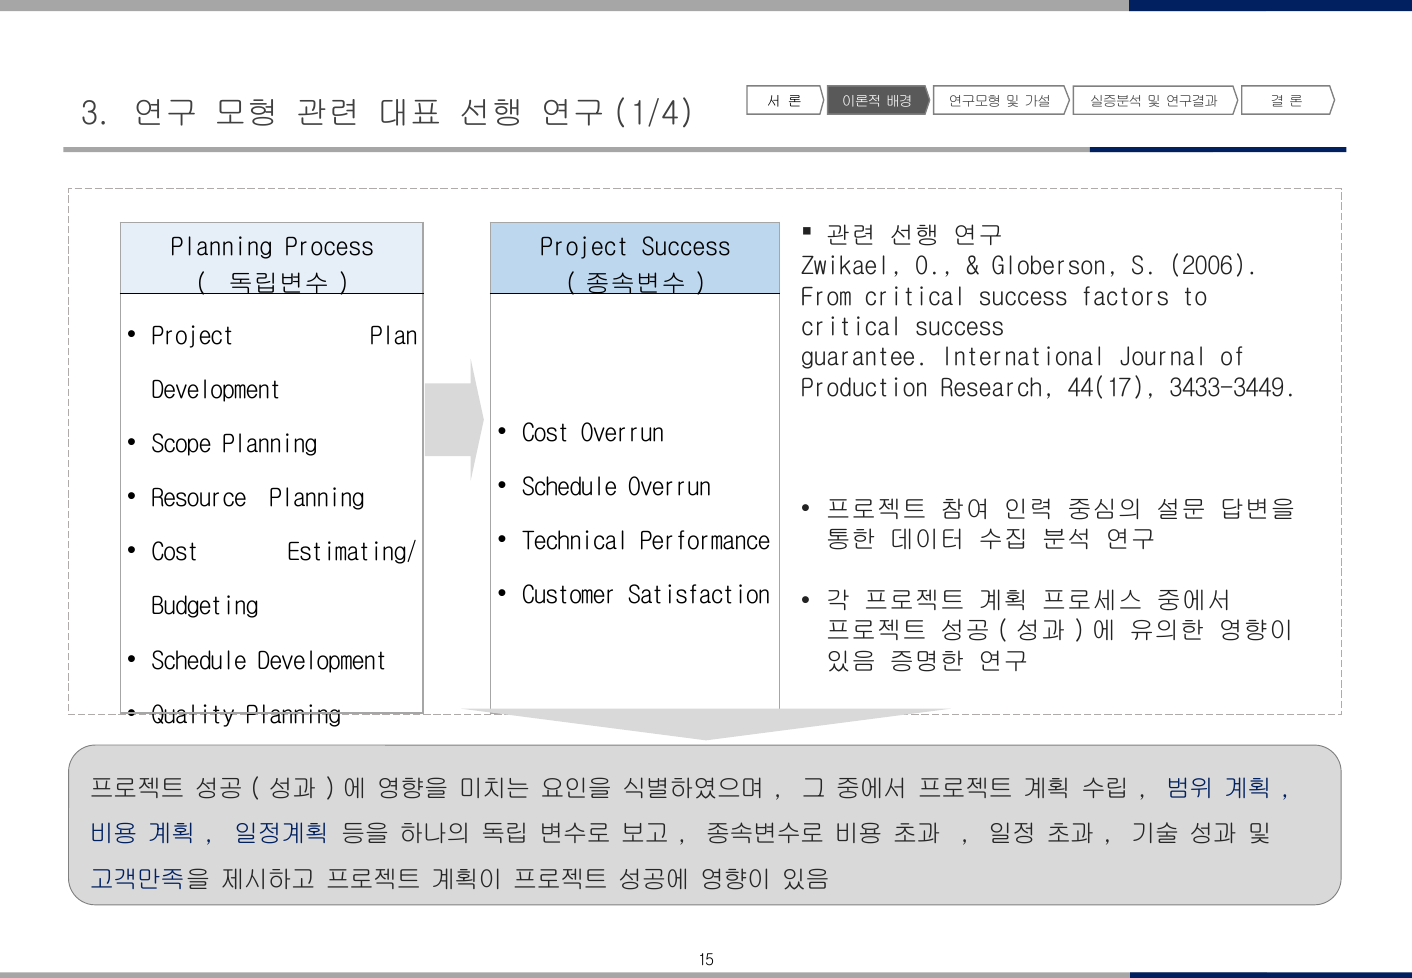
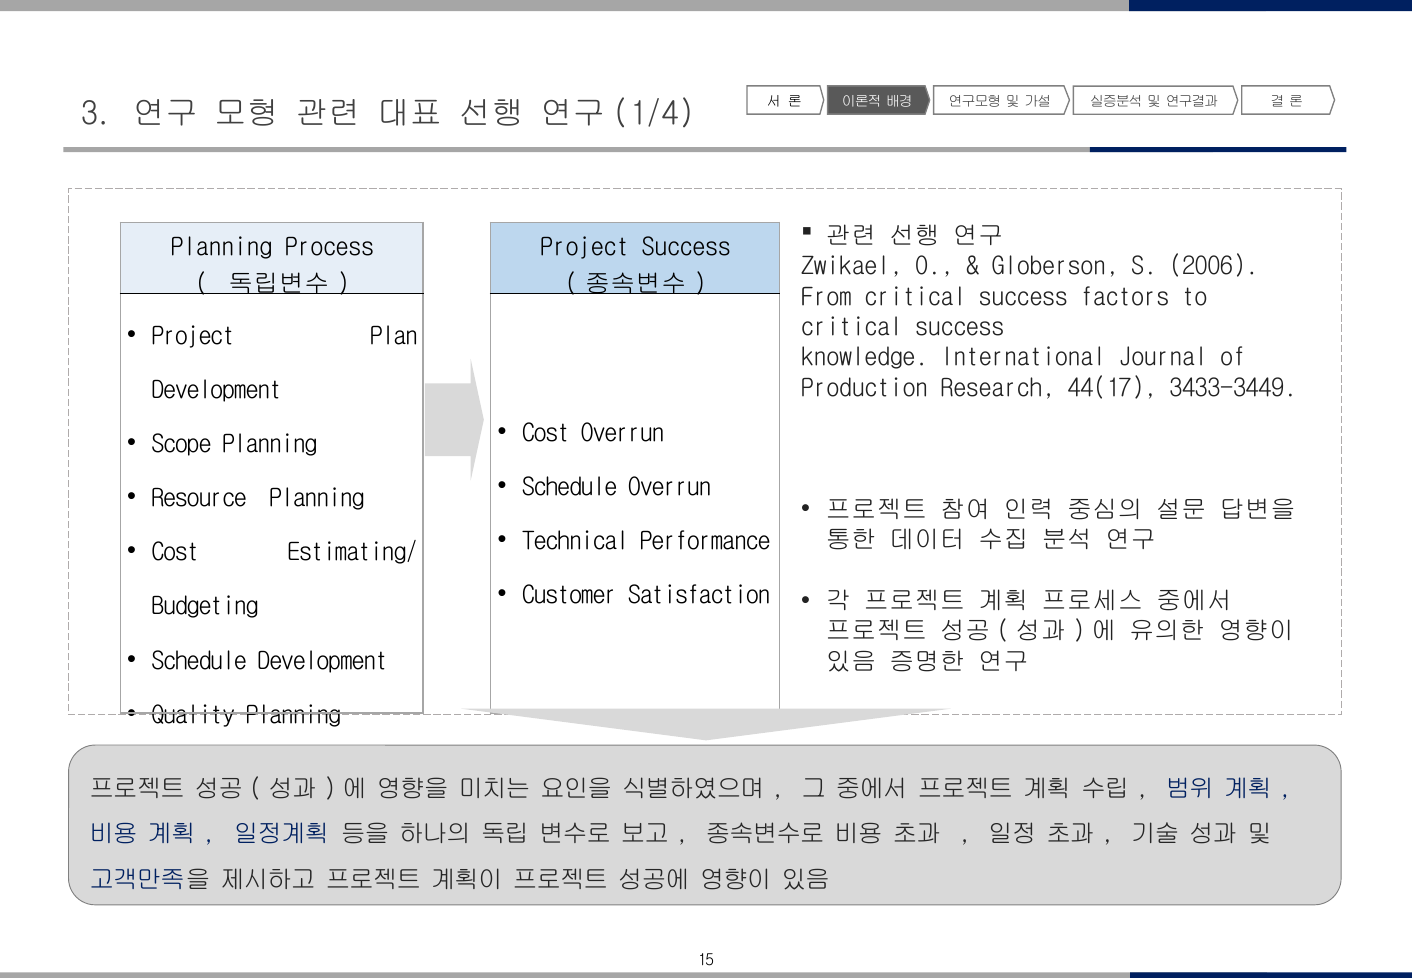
guarantee: guarantee -> knowledge (865, 357)
